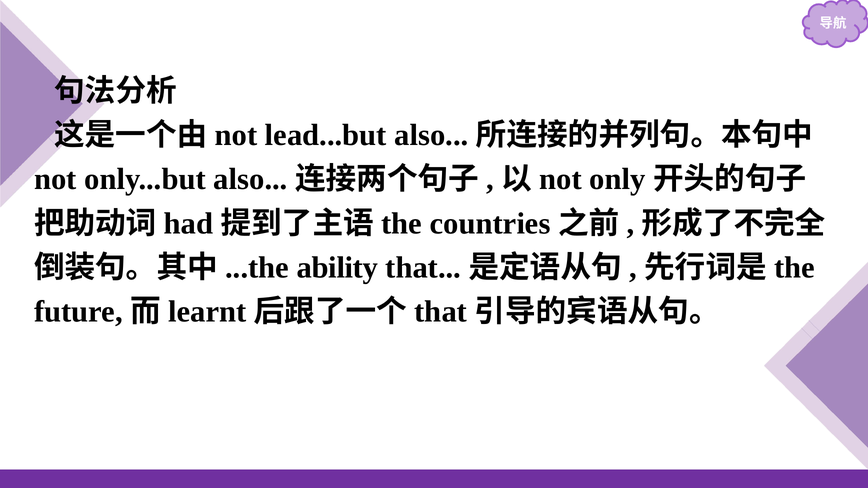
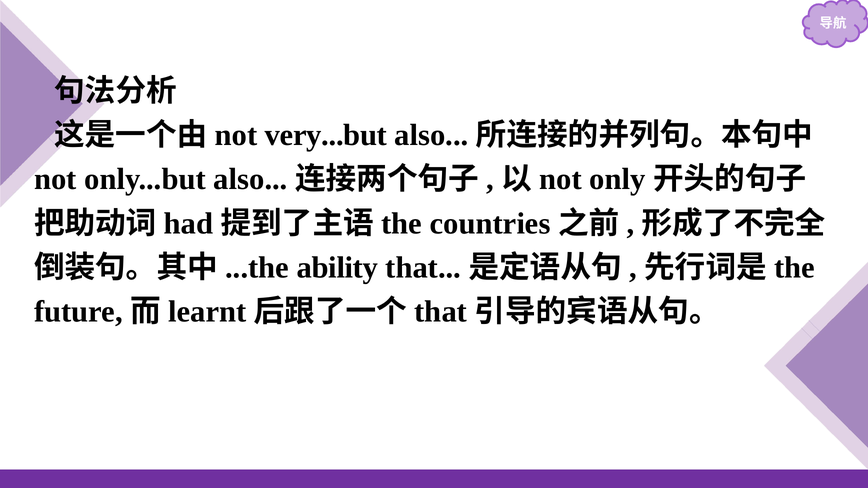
lead...but: lead...but -> very...but (326, 135)
